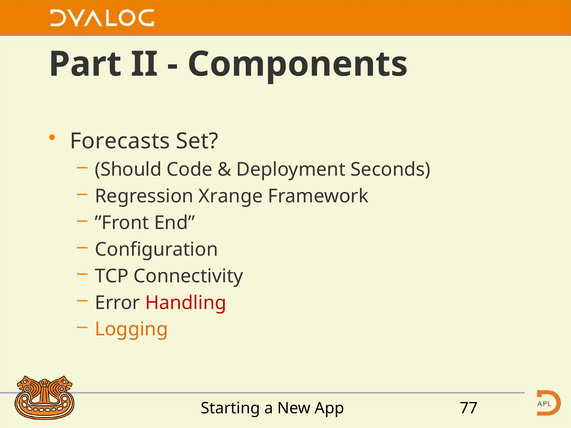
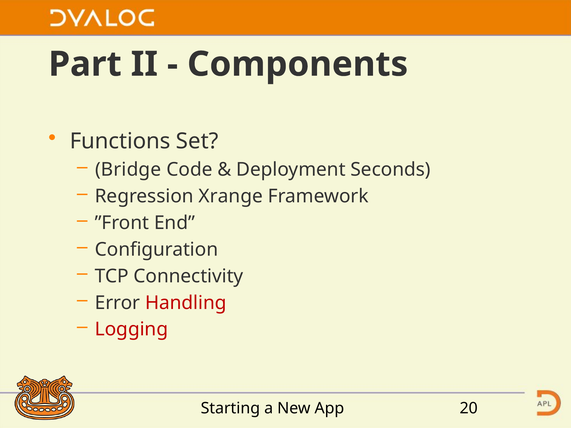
Forecasts: Forecasts -> Functions (120, 141)
Should: Should -> Bridge (128, 170)
Logging colour: orange -> red (131, 330)
77: 77 -> 20 (469, 408)
